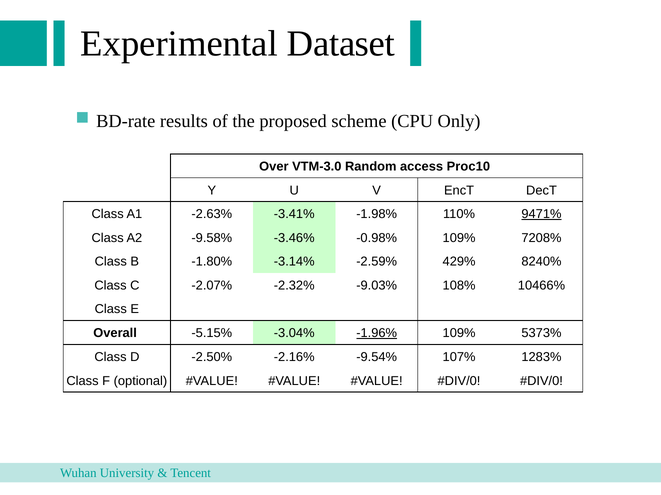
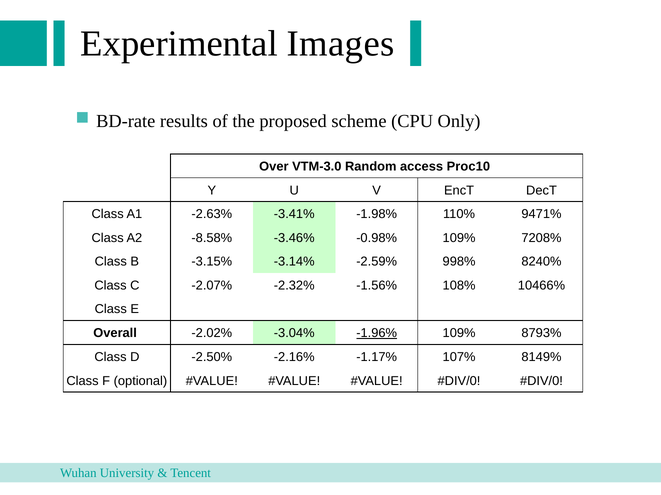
Dataset: Dataset -> Images (341, 43)
9471% underline: present -> none (541, 214)
-9.58%: -9.58% -> -8.58% (212, 238)
-1.80%: -1.80% -> -3.15% (212, 262)
429%: 429% -> 998% (459, 262)
-9.03%: -9.03% -> -1.56% (377, 286)
-5.15%: -5.15% -> -2.02% (212, 334)
5373%: 5373% -> 8793% (541, 334)
-9.54%: -9.54% -> -1.17% (377, 358)
1283%: 1283% -> 8149% (541, 358)
